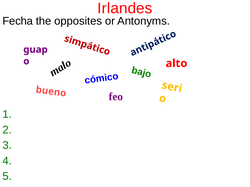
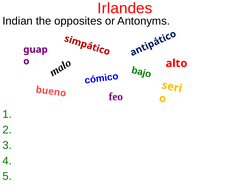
Fecha: Fecha -> Indian (18, 21)
